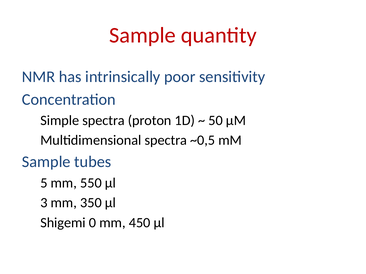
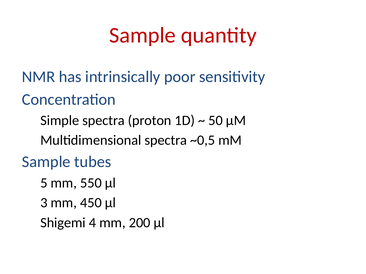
350: 350 -> 450 (91, 203)
0: 0 -> 4 (93, 223)
450: 450 -> 200 (140, 223)
